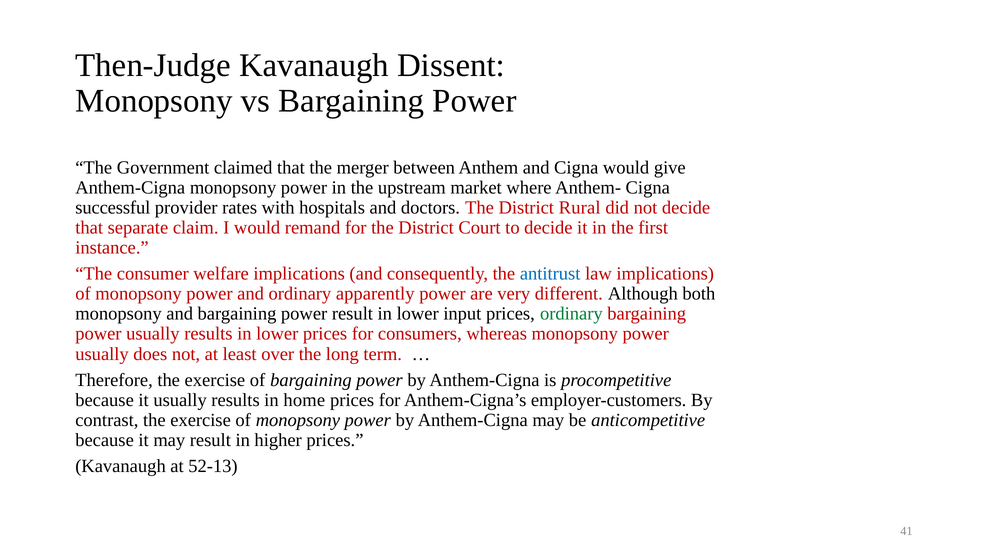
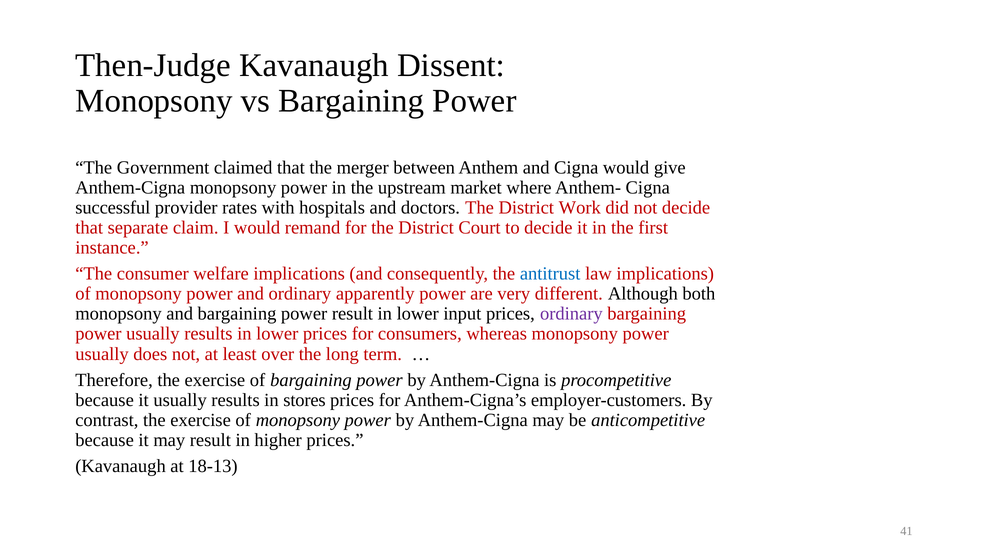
Rural: Rural -> Work (580, 207)
ordinary colour: green -> purple (571, 314)
home: home -> stores (304, 400)
52-13: 52-13 -> 18-13 (213, 466)
